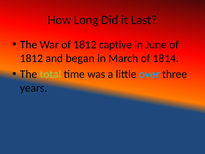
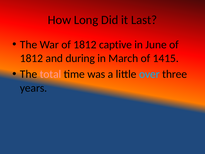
began: began -> during (80, 58)
1814: 1814 -> 1415 (166, 58)
total colour: light green -> pink (50, 74)
